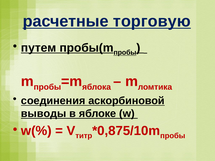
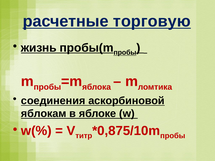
путем: путем -> жизнь (39, 48)
выводы: выводы -> яблокам (44, 114)
